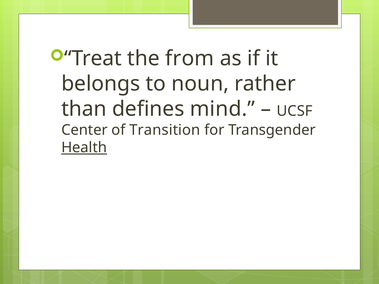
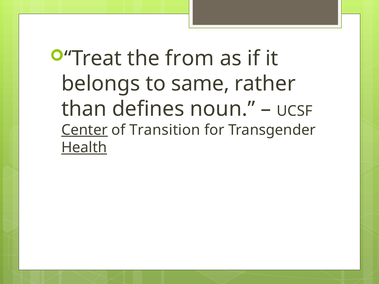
noun: noun -> same (200, 84)
mind: mind -> noun (223, 109)
Center underline: none -> present (84, 130)
